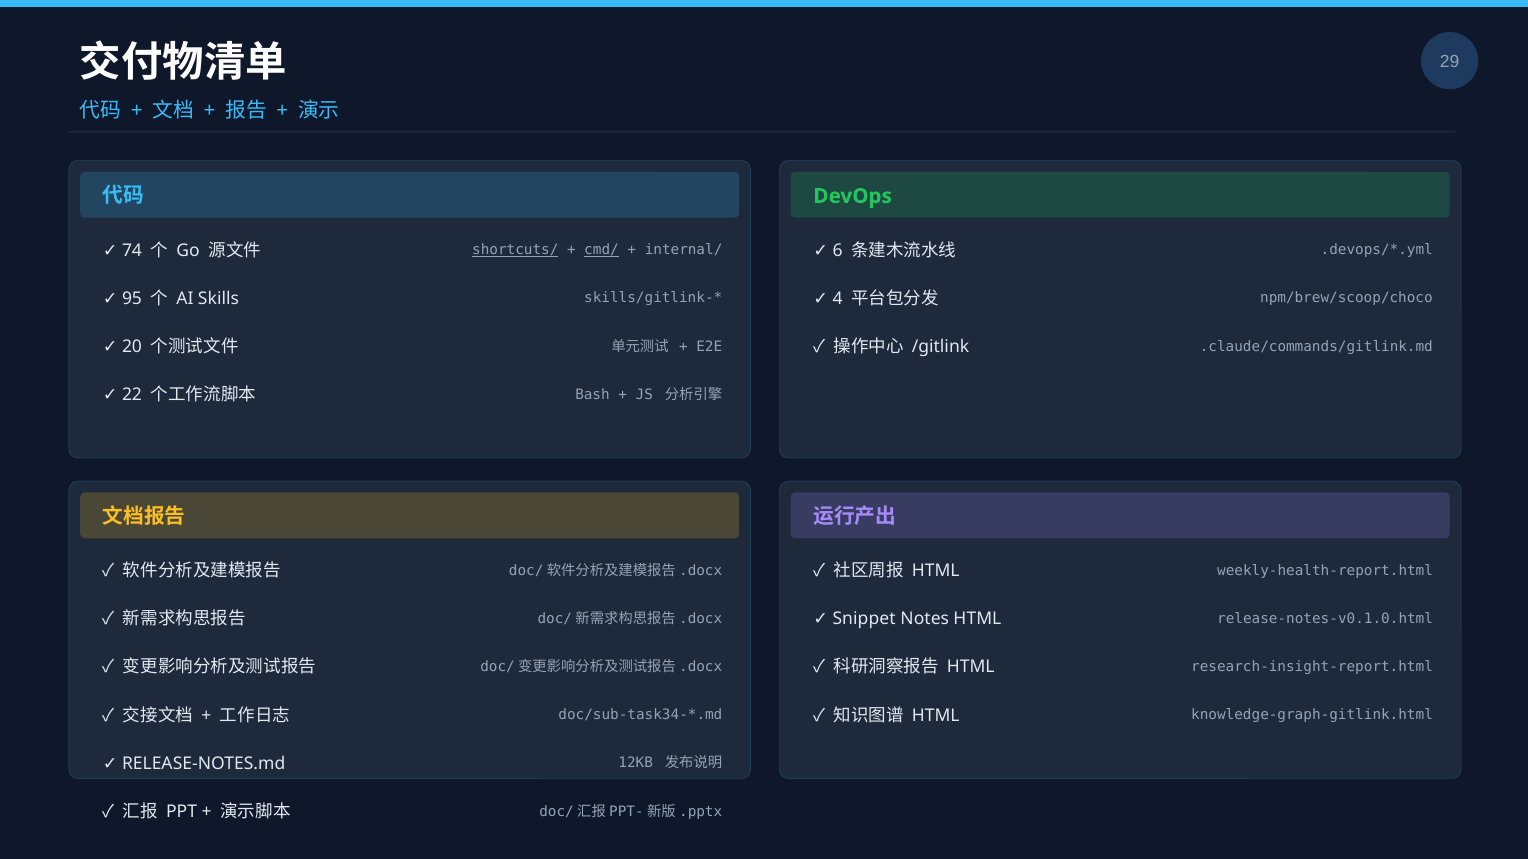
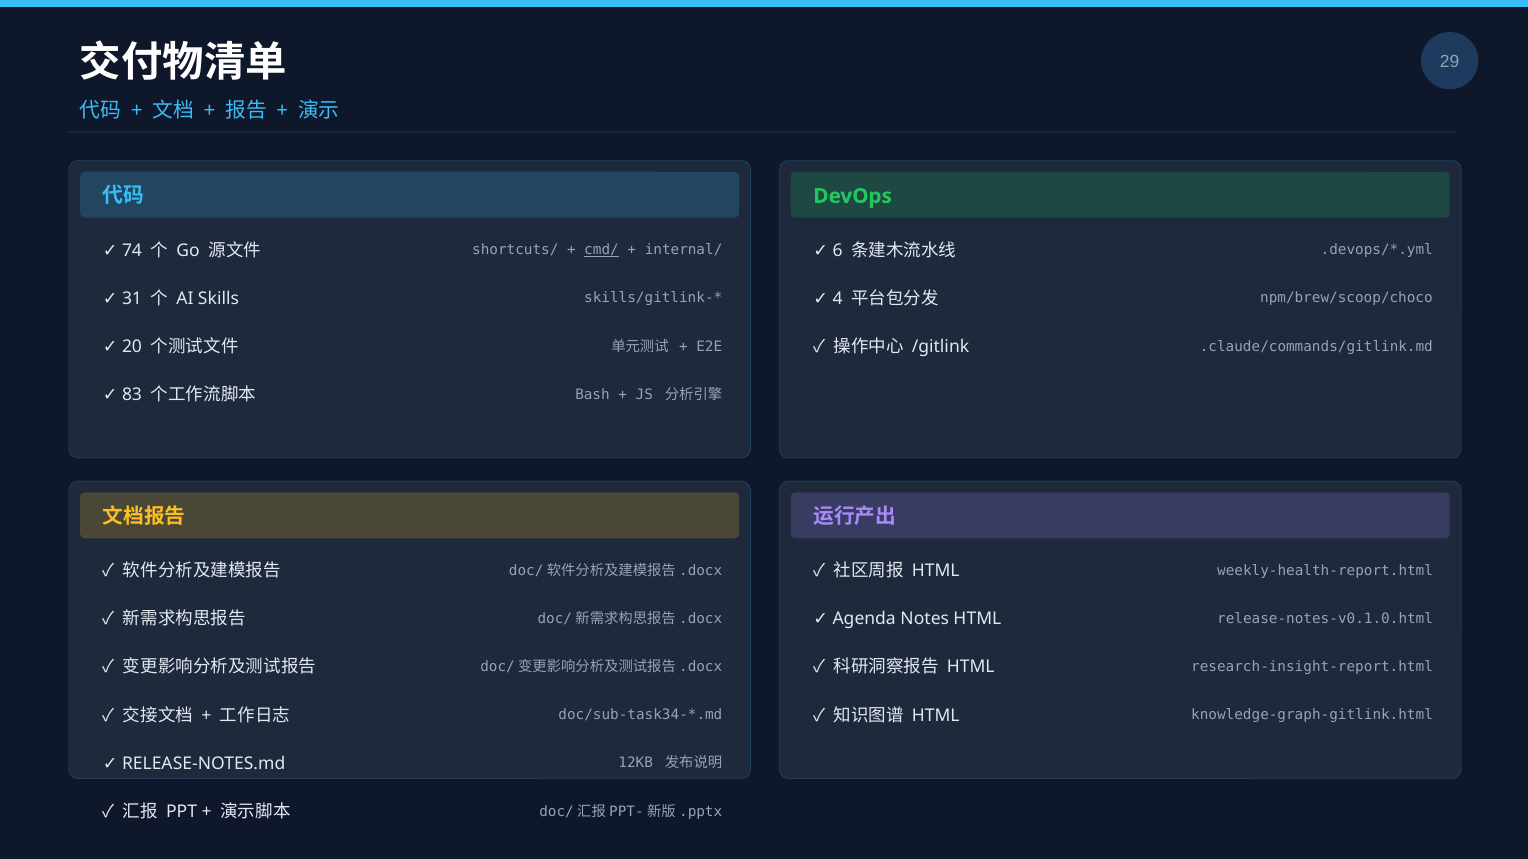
shortcuts/ underline: present -> none (515, 250)
95: 95 -> 31 (132, 299)
22: 22 -> 83 (132, 395)
Snippet: Snippet -> Agenda (864, 619)
